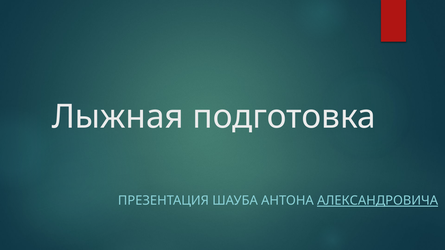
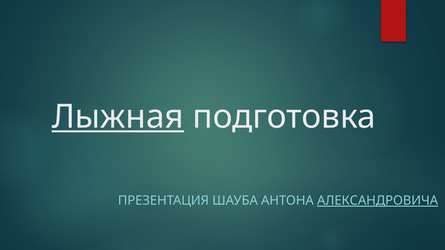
Лыжная underline: none -> present (118, 117)
